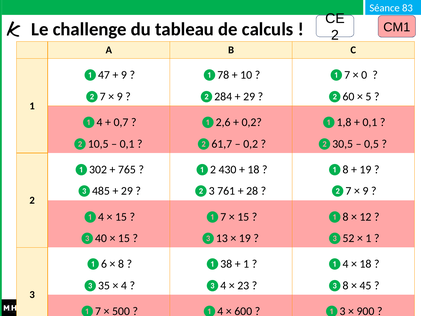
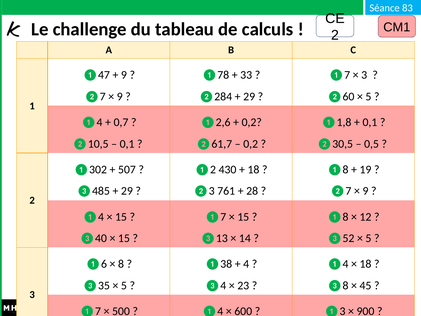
10: 10 -> 33 (246, 75)
0: 0 -> 3 (364, 75)
765: 765 -> 507 (127, 169)
19: 19 -> 14 (245, 238)
1: 1 -> 5 (368, 238)
1: 1 -> 4 (246, 264)
4: 4 -> 5 (124, 285)
